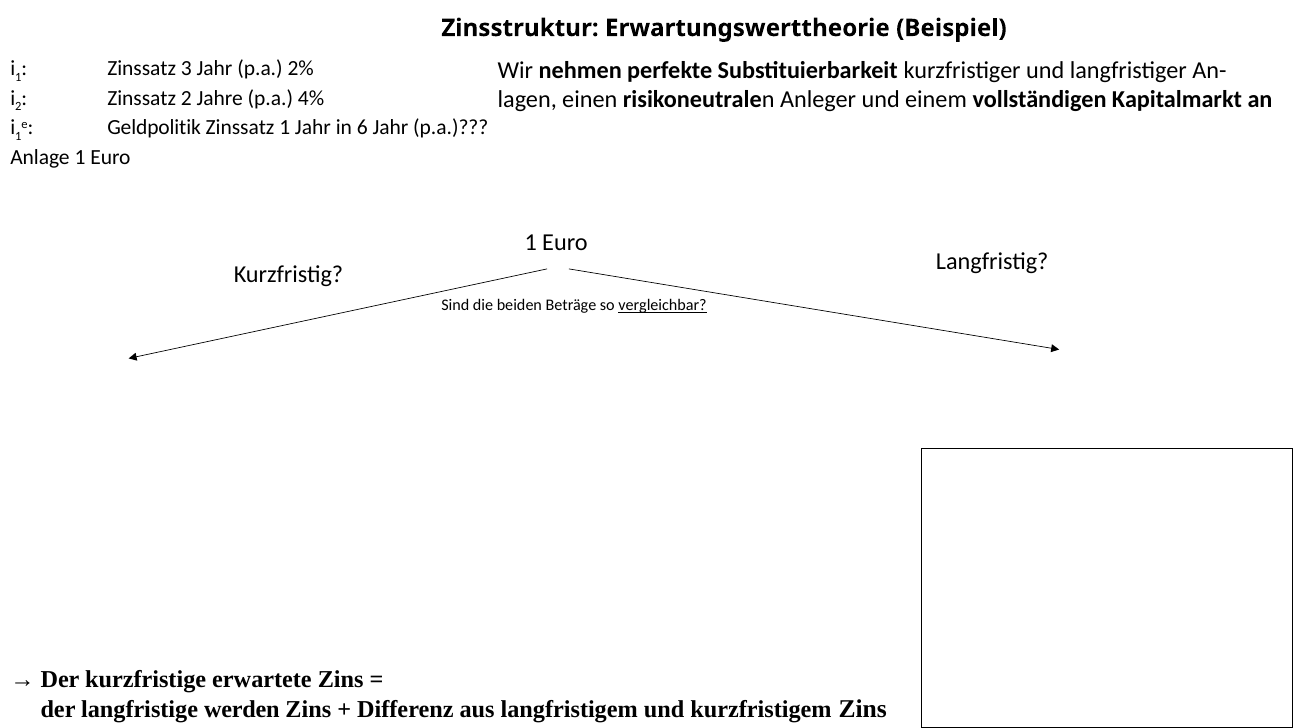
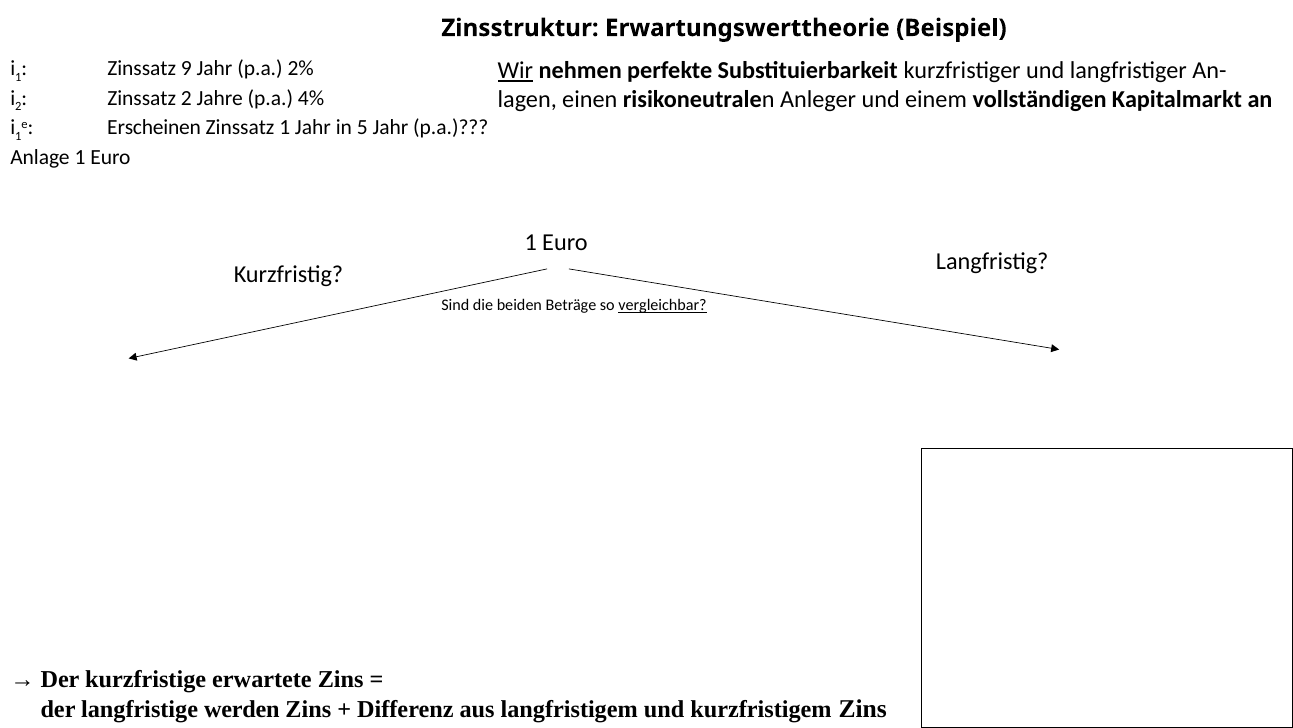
3: 3 -> 9 (186, 69)
Wir underline: none -> present (515, 70)
Geldpolitik: Geldpolitik -> Erscheinen (154, 128)
6: 6 -> 5 (362, 128)
